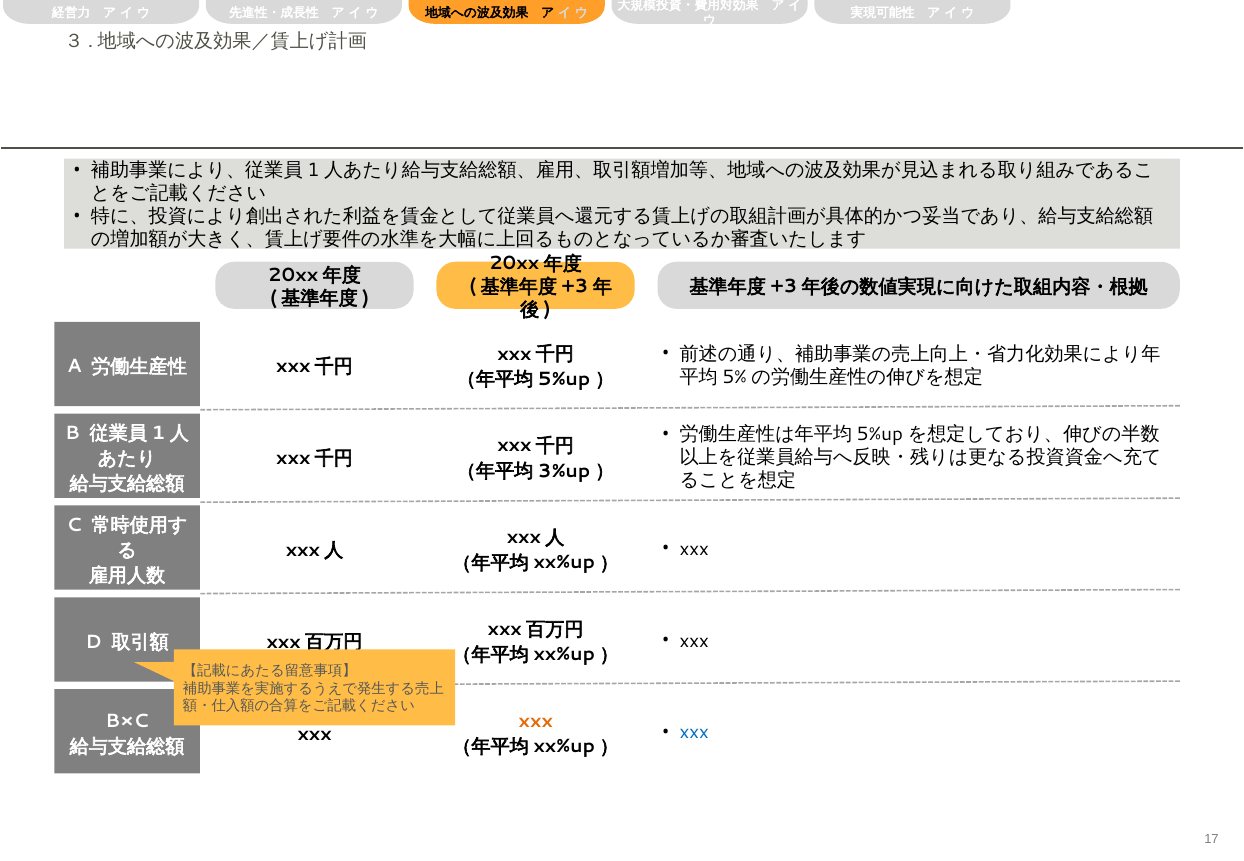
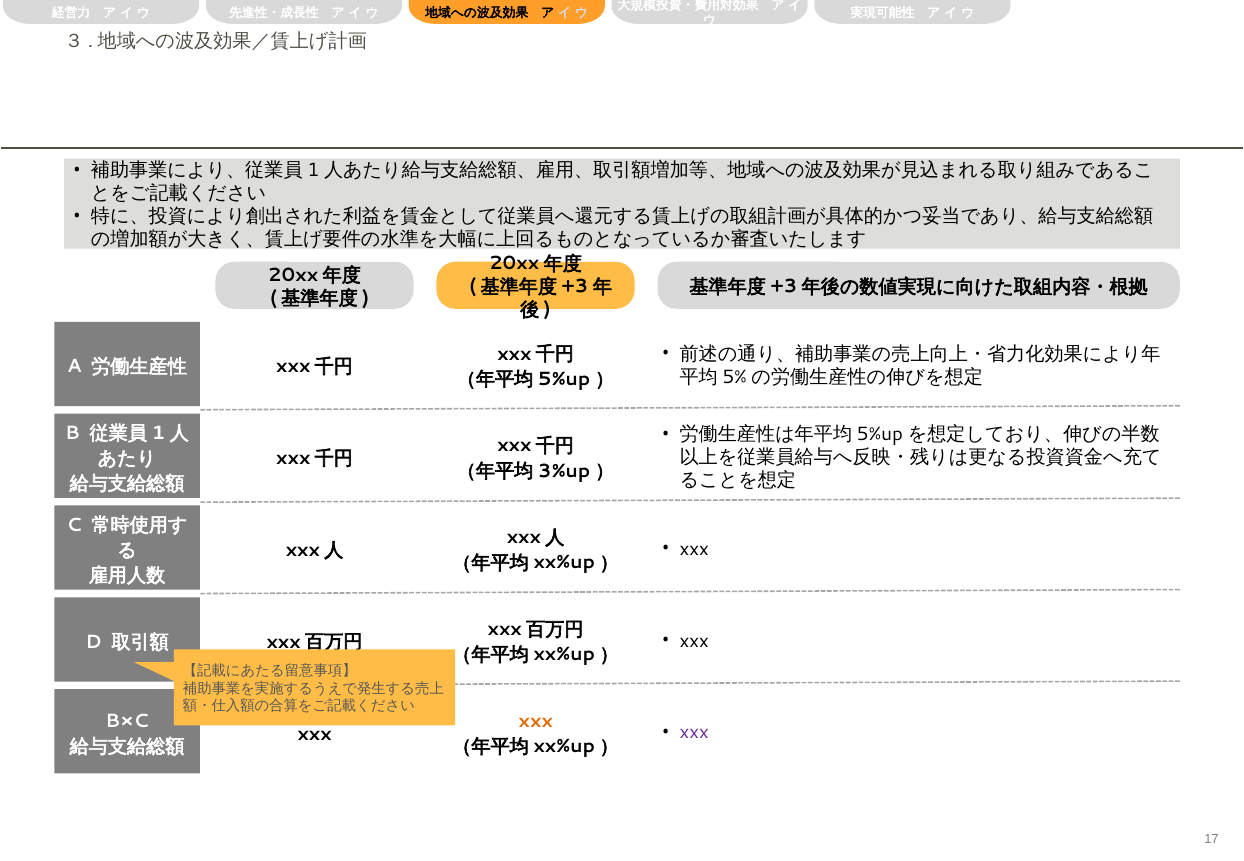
xxx colour: blue -> purple (694, 733)
